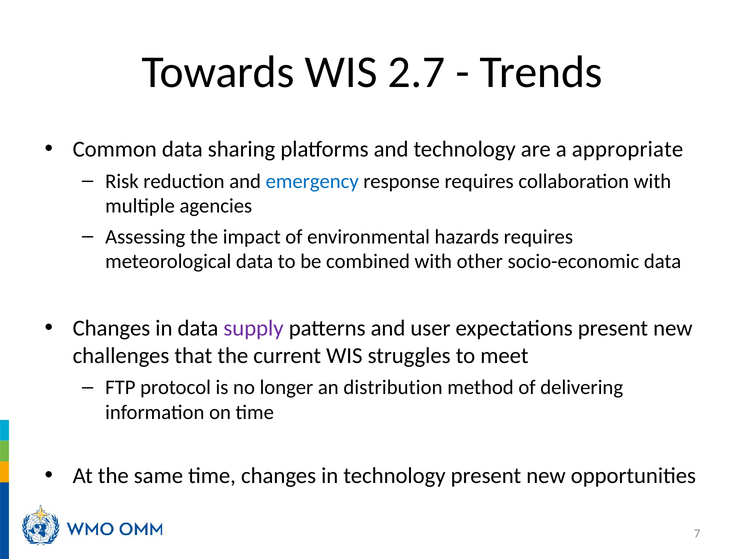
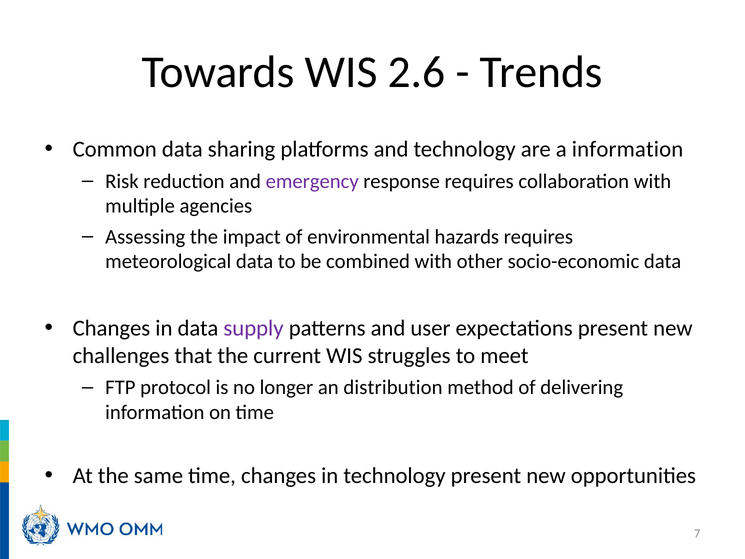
2.7: 2.7 -> 2.6 (417, 72)
a appropriate: appropriate -> information (628, 149)
emergency colour: blue -> purple (312, 181)
